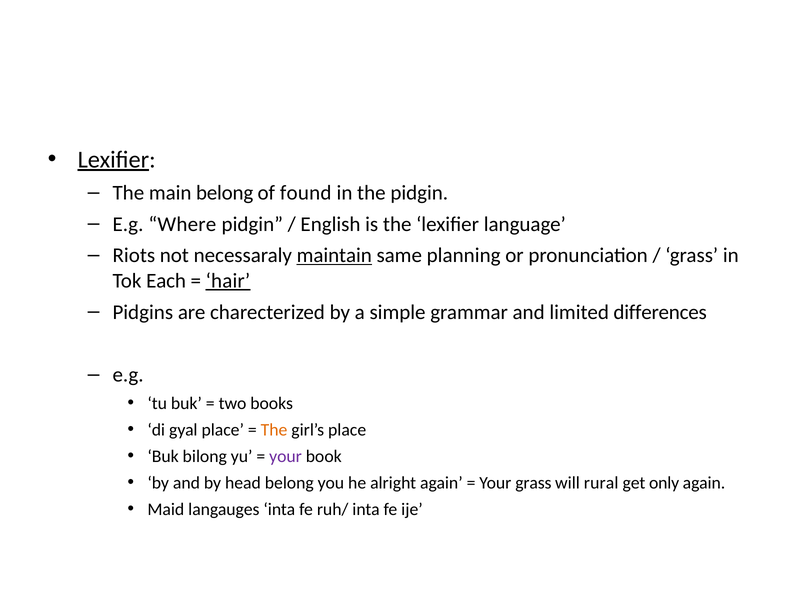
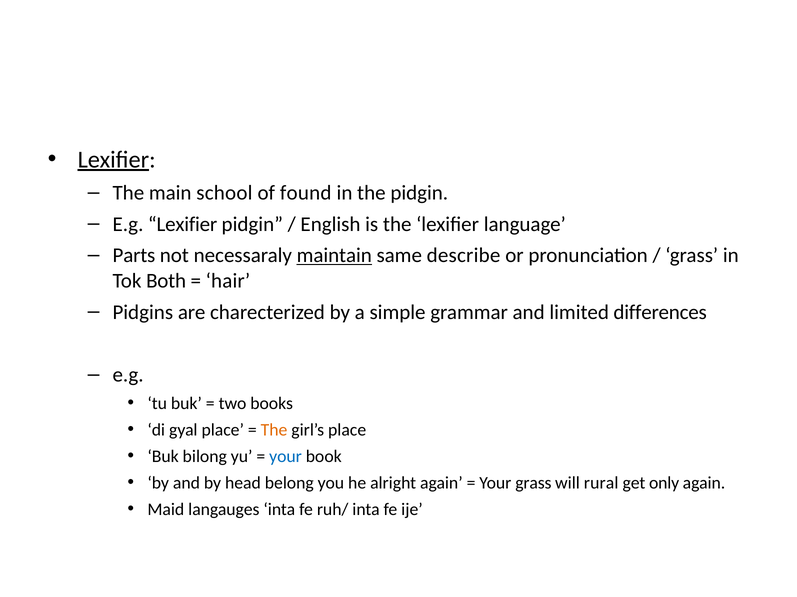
main belong: belong -> school (224, 193)
E.g Where: Where -> Lexifier (183, 224)
Riots: Riots -> Parts (134, 256)
planning: planning -> describe (464, 256)
Each: Each -> Both (166, 281)
hair underline: present -> none (228, 281)
your colour: purple -> blue (286, 457)
